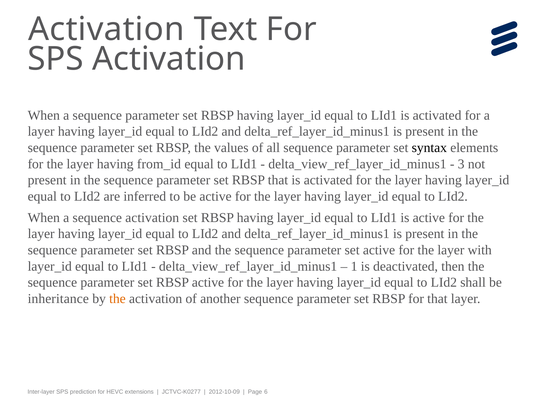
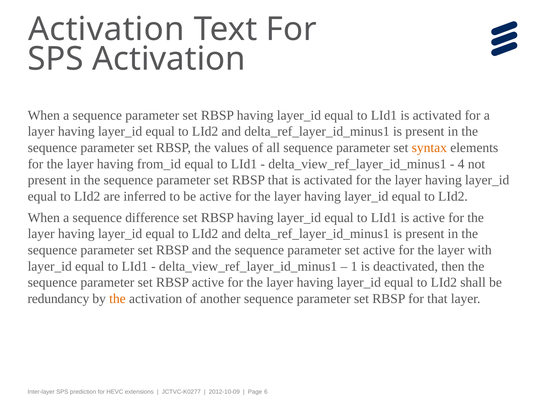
syntax colour: black -> orange (429, 148)
3: 3 -> 4 (461, 164)
sequence activation: activation -> difference (152, 218)
inheritance: inheritance -> redundancy (58, 299)
